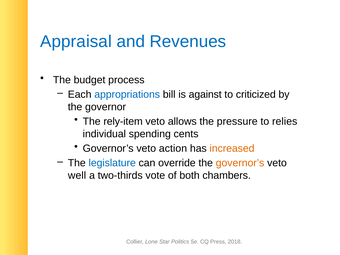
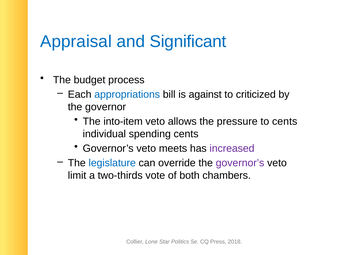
Revenues: Revenues -> Significant (188, 41)
rely-item: rely-item -> into-item (123, 122)
to relies: relies -> cents (285, 122)
action: action -> meets (173, 149)
increased colour: orange -> purple (232, 149)
governor’s colour: orange -> purple (240, 163)
well: well -> limit (77, 176)
